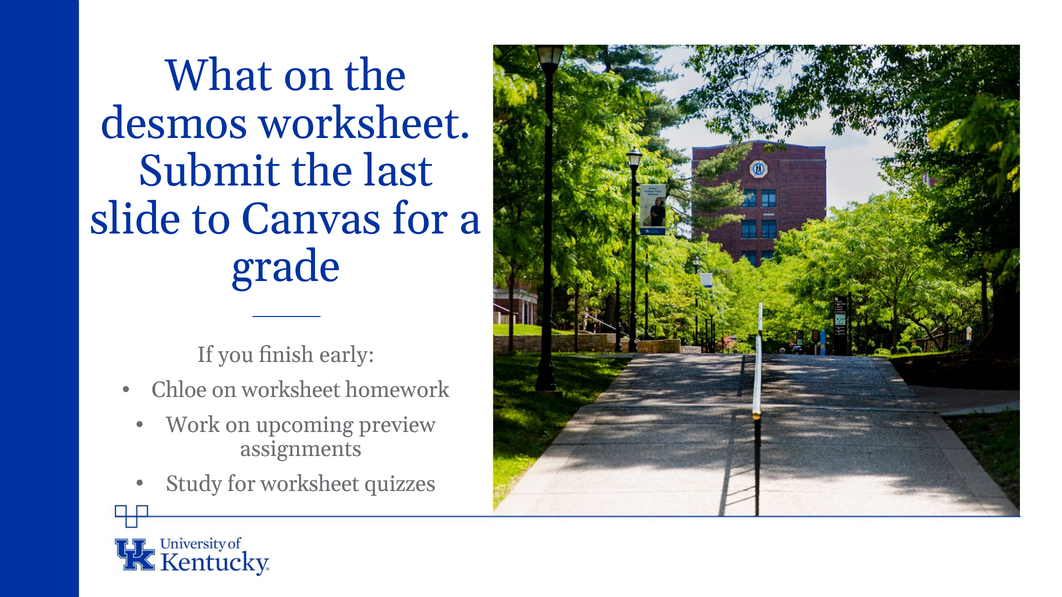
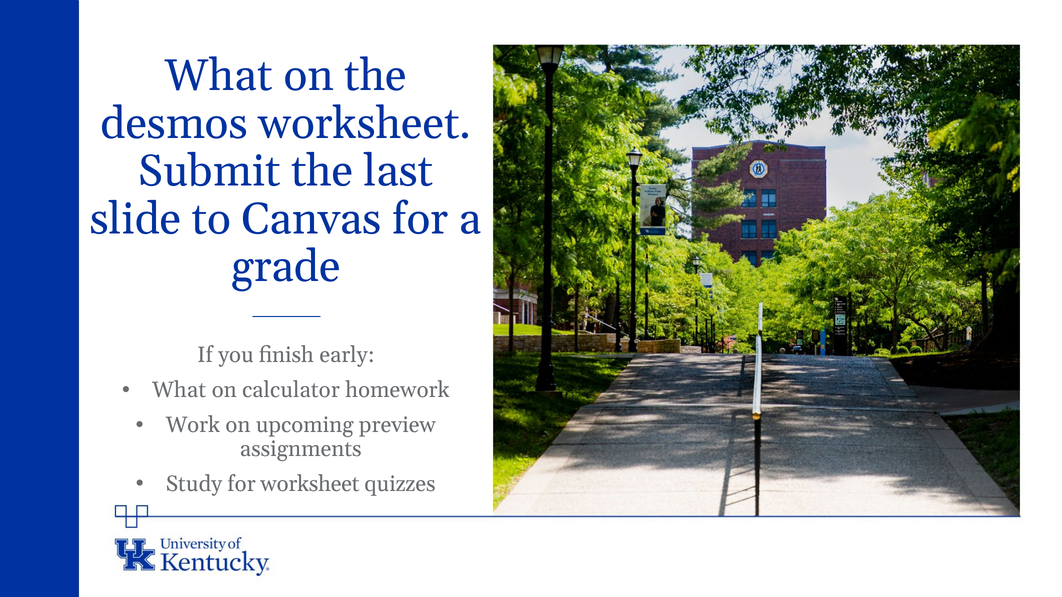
Chloe: Chloe -> What (179, 390)
on worksheet: worksheet -> calculator (291, 390)
